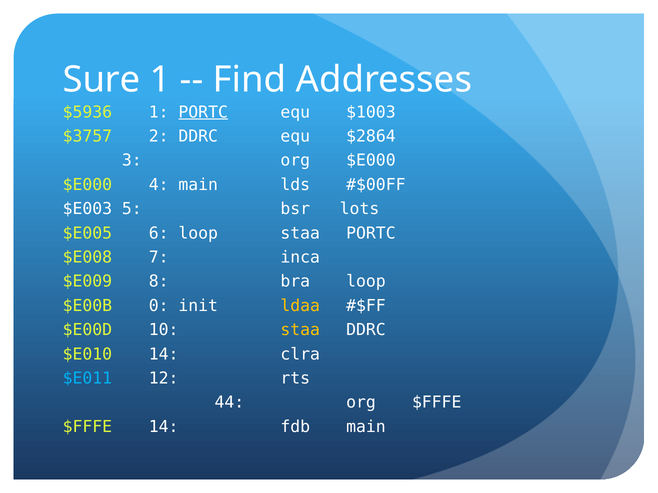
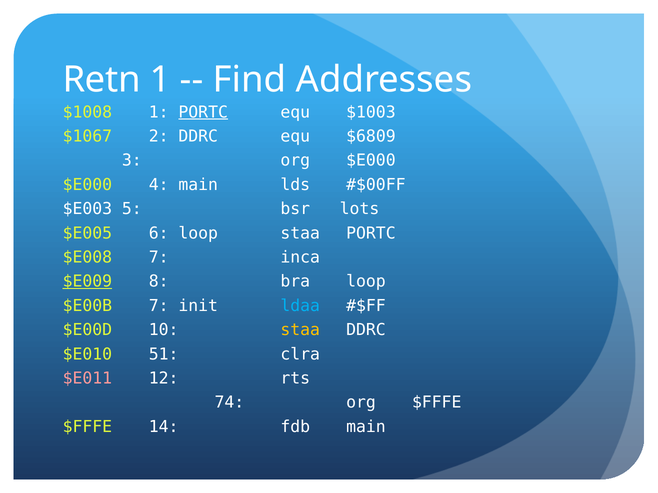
Sure: Sure -> Retn (102, 80)
$5936: $5936 -> $1008 (87, 112)
$3757: $3757 -> $1067 (87, 136)
$2864: $2864 -> $6809 (371, 136)
$E009 underline: none -> present (87, 282)
$E00B 0: 0 -> 7 (159, 306)
ldaa colour: yellow -> light blue (300, 306)
$E010 14: 14 -> 51 (164, 354)
$E011 colour: light blue -> pink (87, 379)
44: 44 -> 74 (229, 403)
